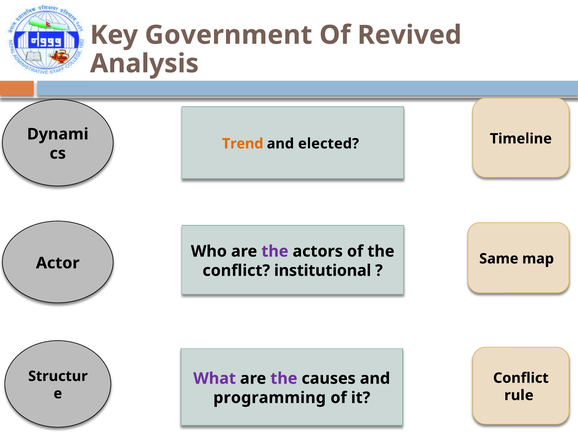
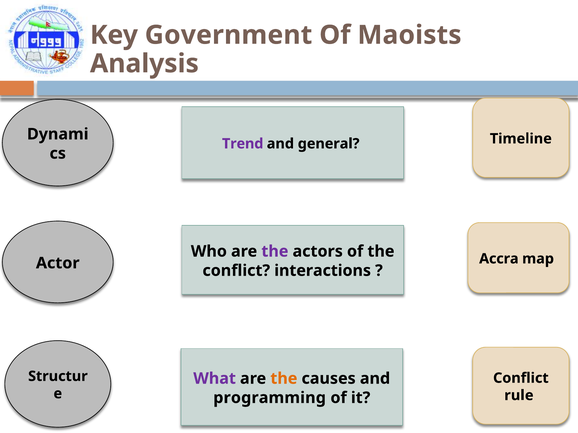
Revived: Revived -> Maoists (409, 35)
Trend colour: orange -> purple (243, 144)
elected: elected -> general (329, 144)
Same: Same -> Accra (499, 259)
institutional: institutional -> interactions (323, 271)
the colour: purple -> orange (284, 379)
